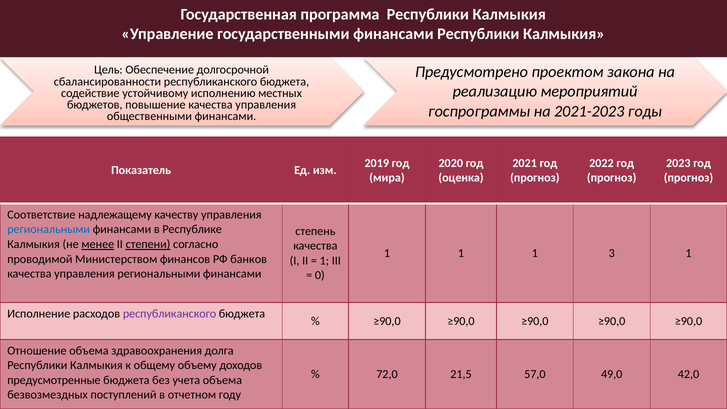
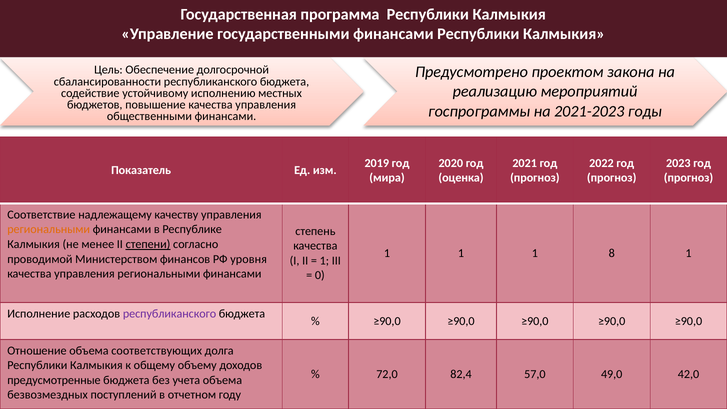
региональными colour: blue -> orange (49, 229)
менее underline: present -> none (98, 244)
3: 3 -> 8 (612, 253)
банков: банков -> уровня (249, 259)
здравоохранения: здравоохранения -> соответствующих (157, 351)
21,5: 21,5 -> 82,4 (461, 374)
